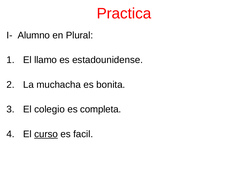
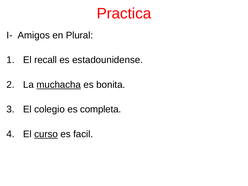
Alumno: Alumno -> Amigos (34, 35)
llamo: llamo -> recall (46, 60)
muchacha underline: none -> present (59, 85)
